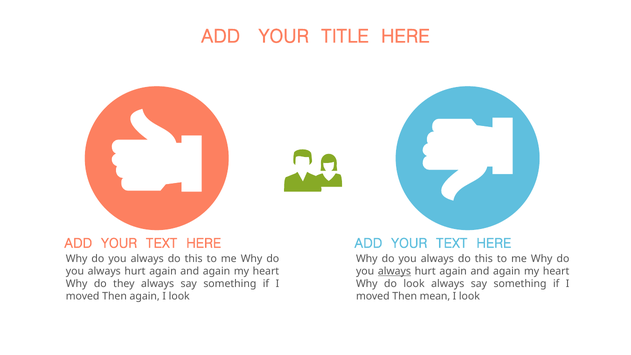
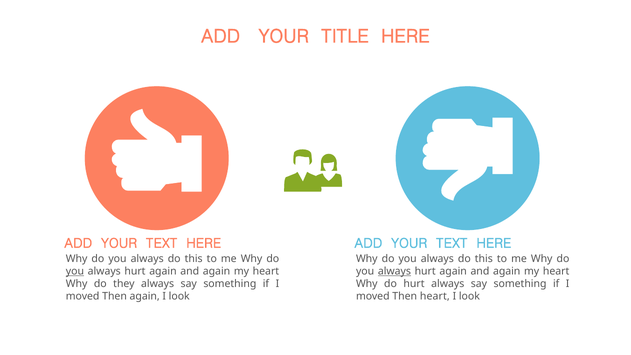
you underline: none -> present (75, 271)
do look: look -> hurt (414, 284)
Then mean: mean -> heart (435, 296)
